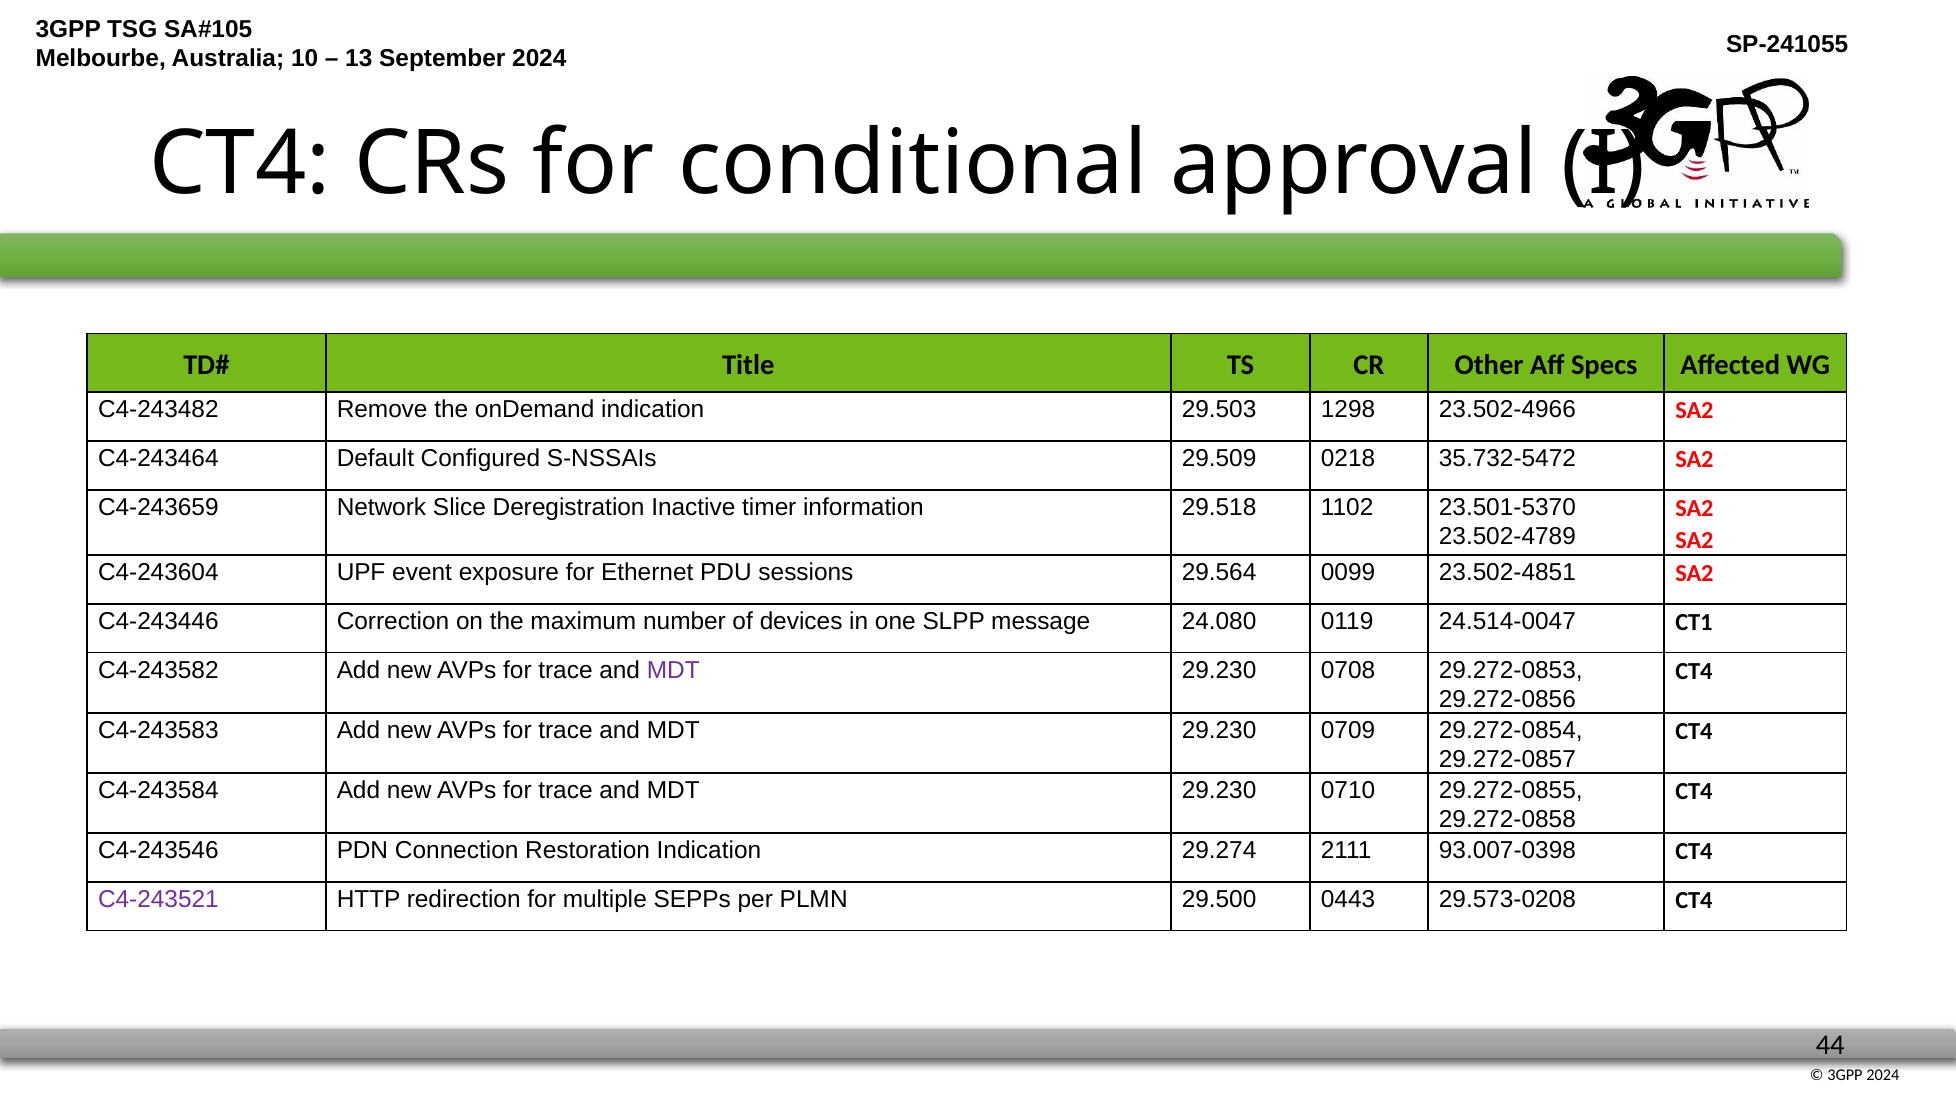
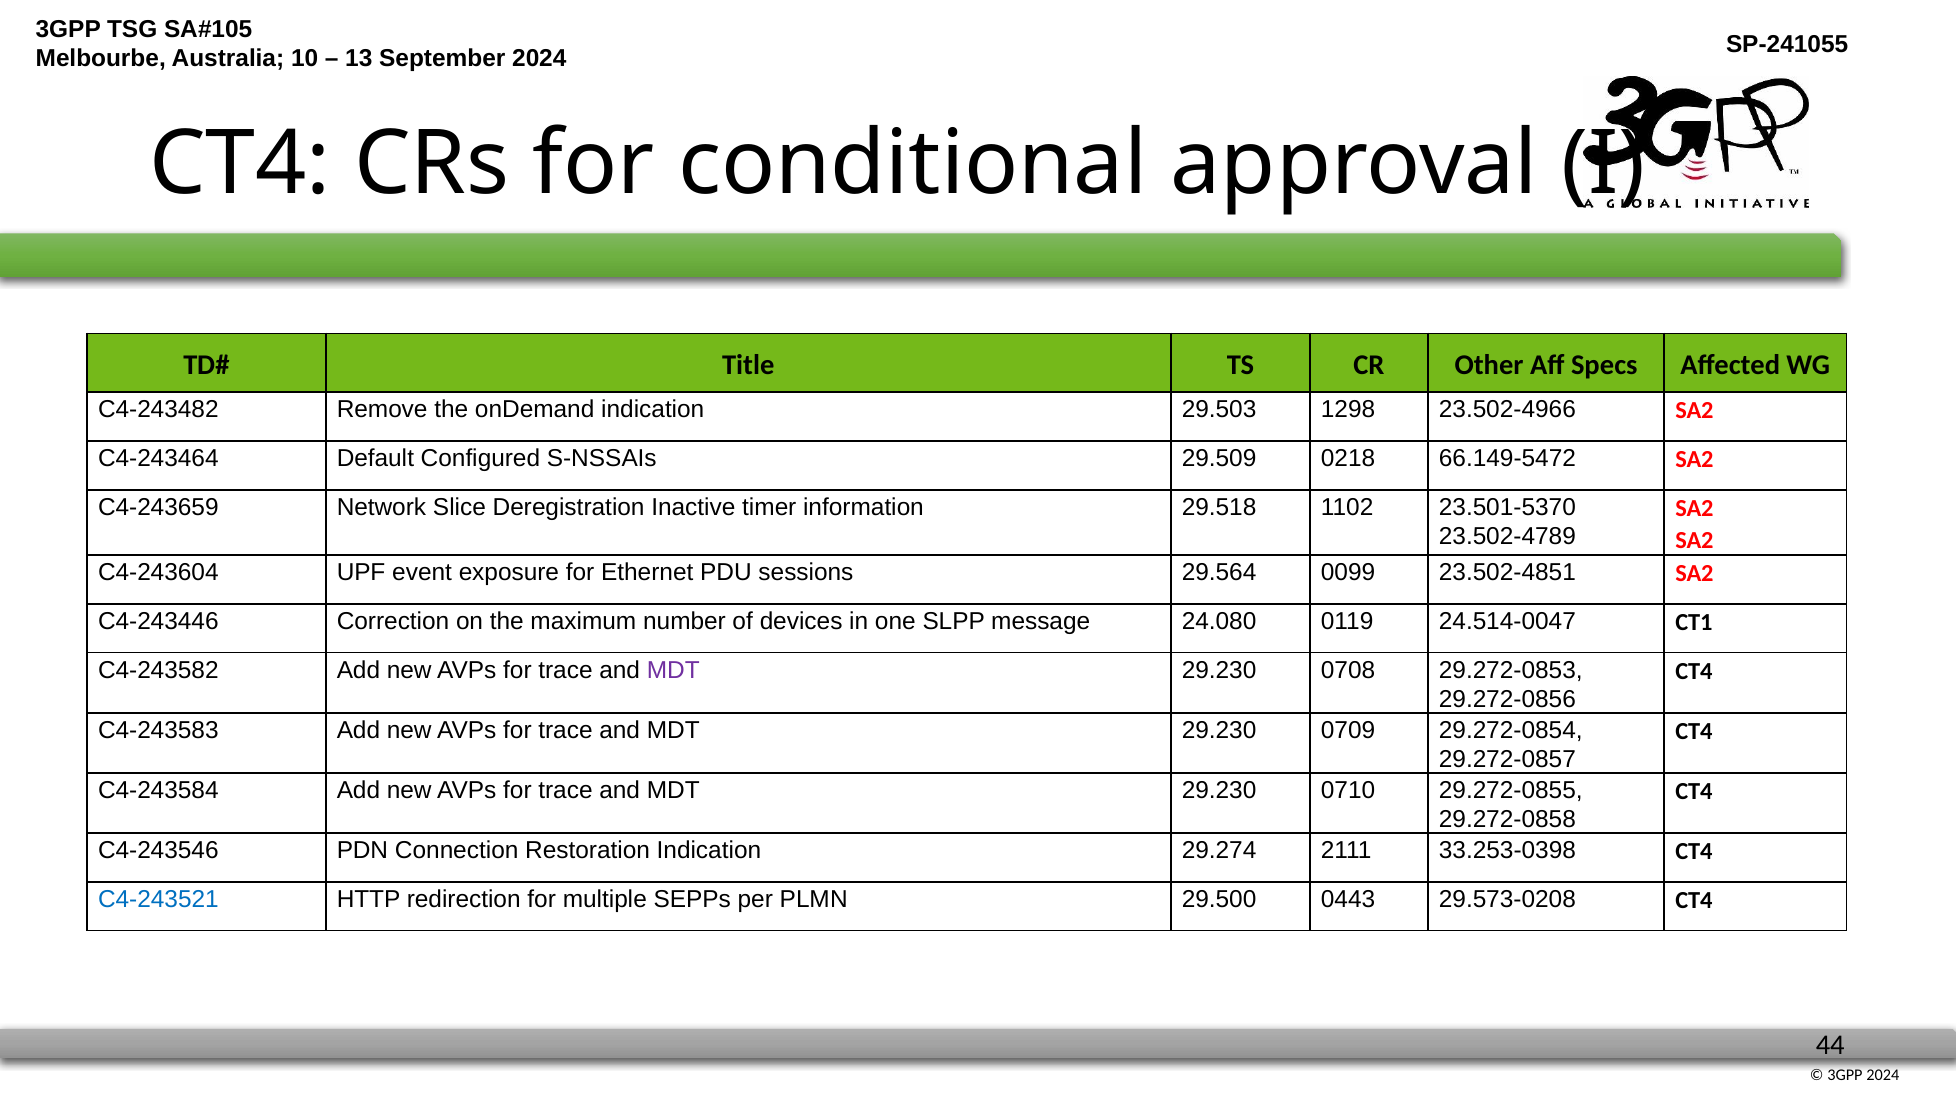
35.732-5472: 35.732-5472 -> 66.149-5472 (1507, 459)
93.007-0398: 93.007-0398 -> 33.253-0398 (1507, 851)
C4-243521 colour: purple -> blue (158, 900)
